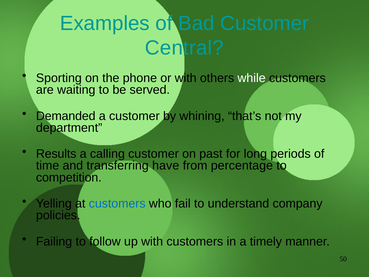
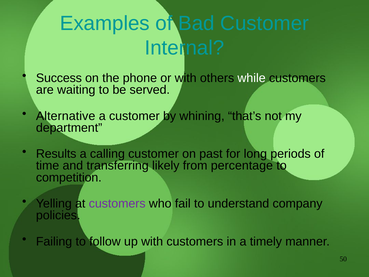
Central: Central -> Internal (185, 48)
Sporting: Sporting -> Success (59, 78)
Demanded: Demanded -> Alternative (66, 116)
have: have -> likely (166, 166)
customers colour: blue -> purple (117, 203)
